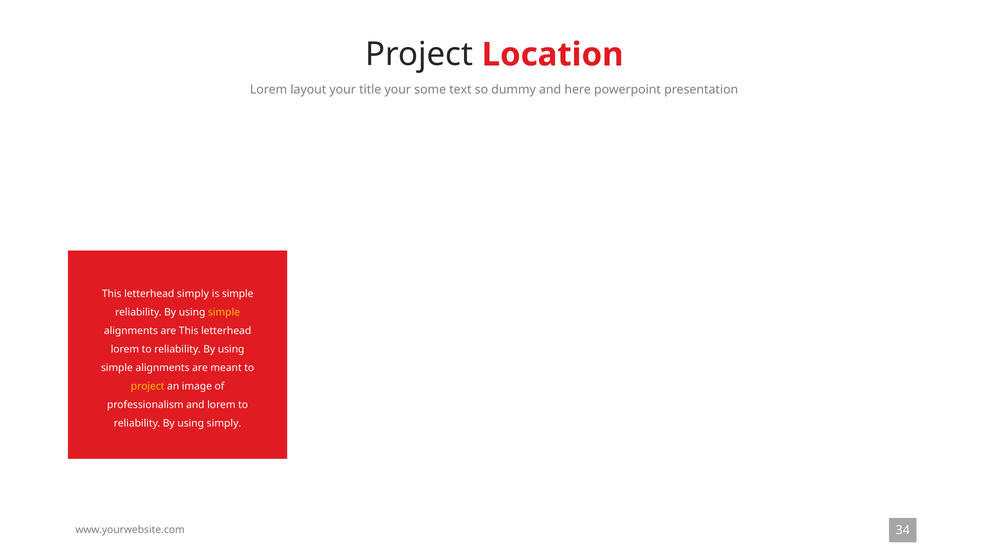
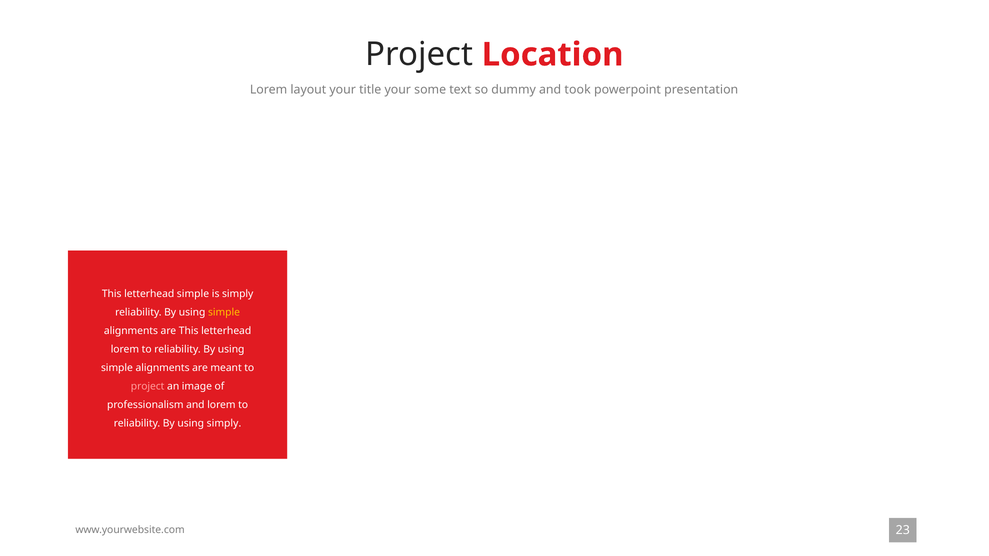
here: here -> took (578, 90)
letterhead simply: simply -> simple (193, 294)
is simple: simple -> simply (238, 294)
project colour: yellow -> pink (148, 387)
34: 34 -> 23 (903, 530)
